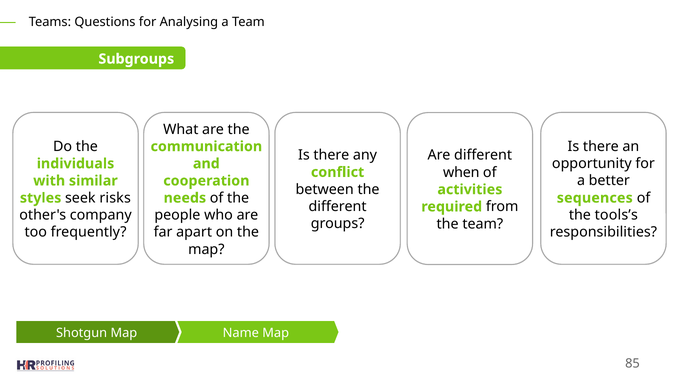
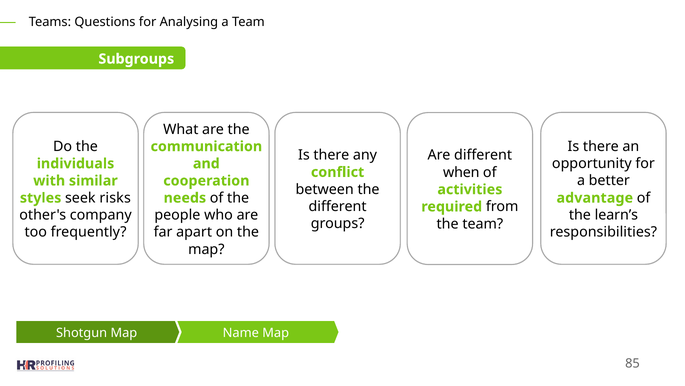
sequences: sequences -> advantage (595, 198)
tools’s: tools’s -> learn’s (616, 215)
